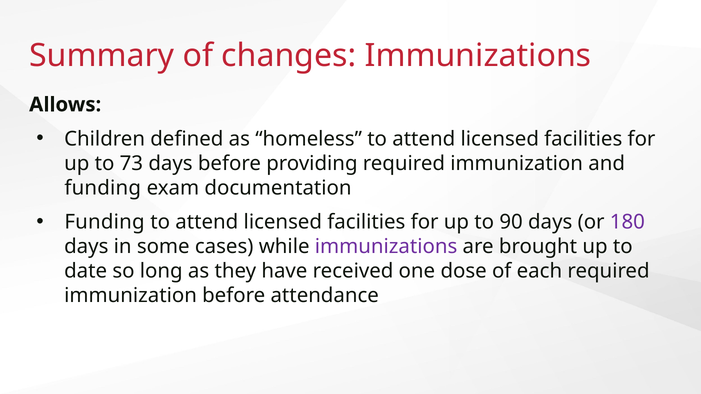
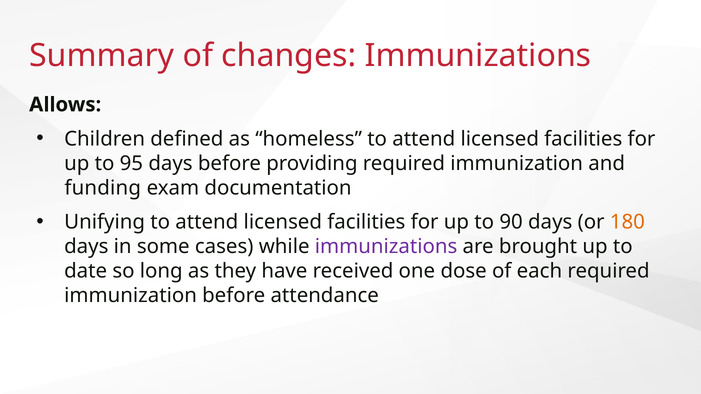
73: 73 -> 95 (131, 163)
Funding: Funding -> Unifying (105, 222)
180 colour: purple -> orange (627, 222)
